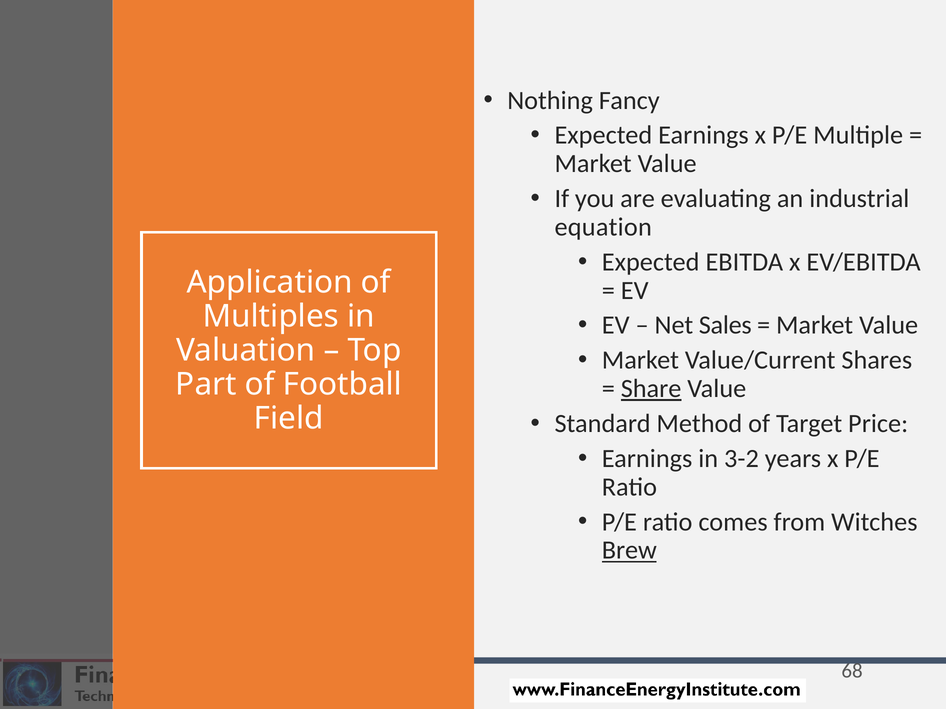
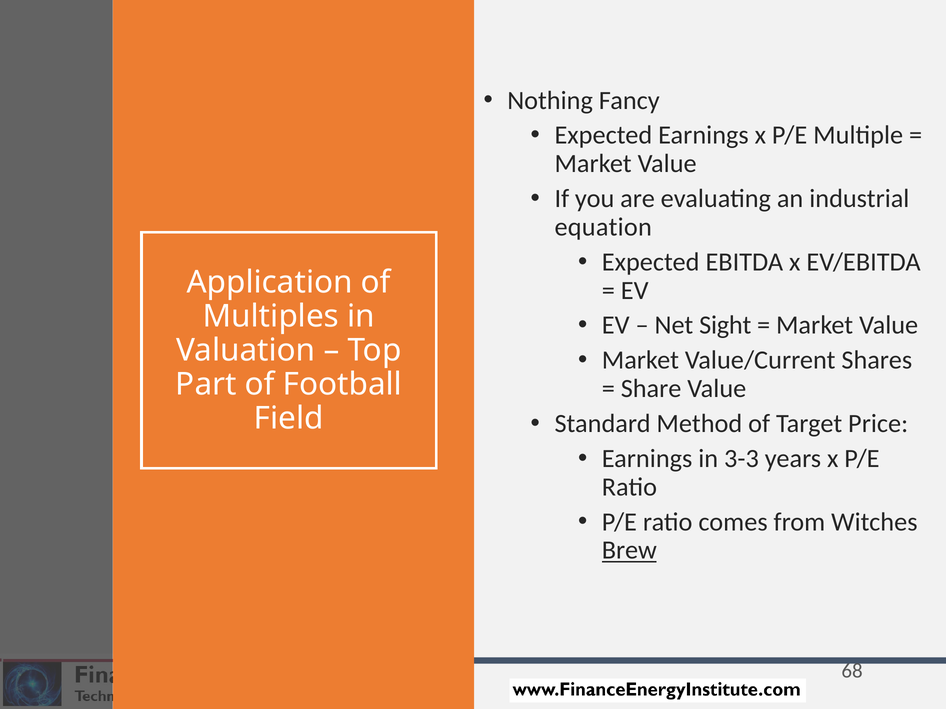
Sales: Sales -> Sight (725, 326)
Share underline: present -> none (651, 389)
3-2: 3-2 -> 3-3 (741, 459)
